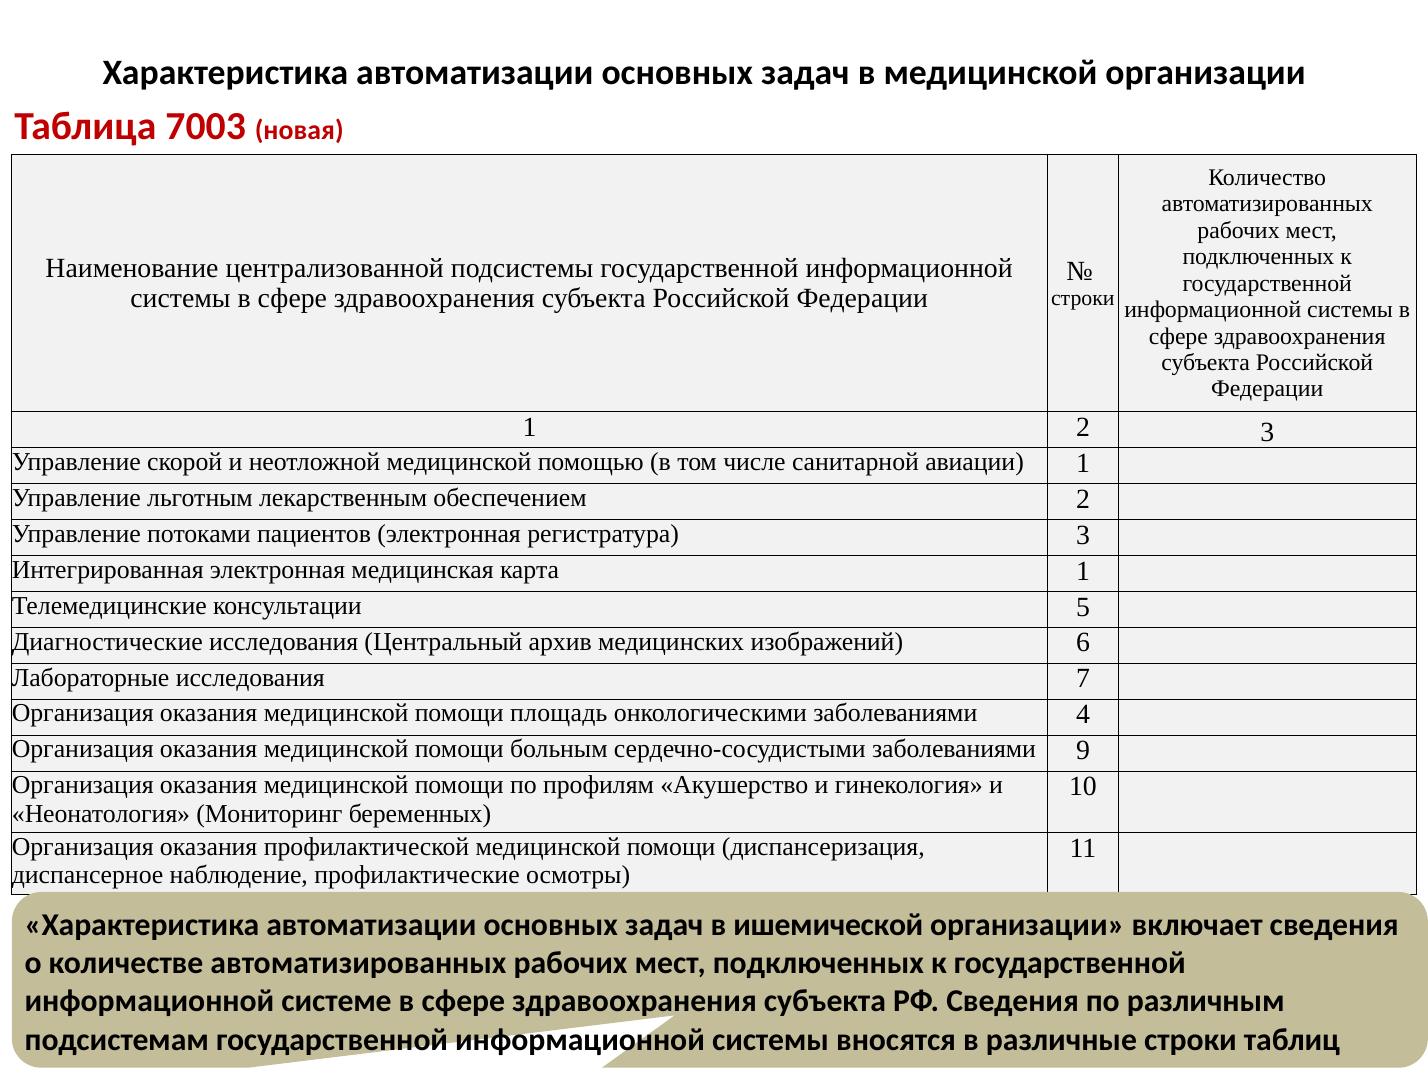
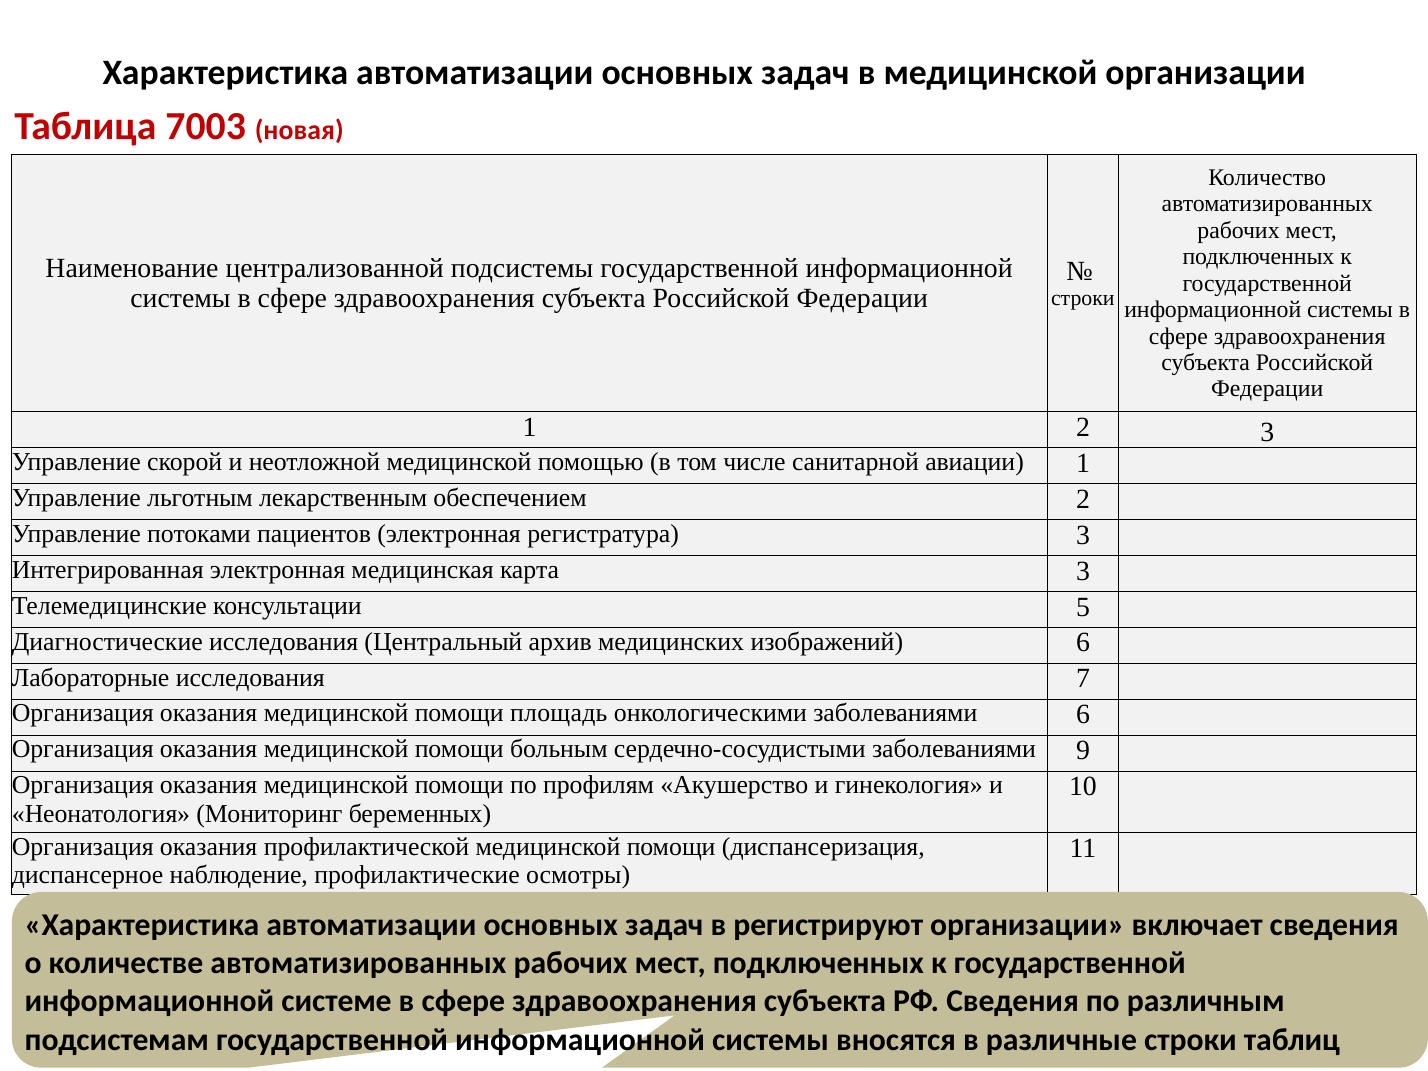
карта 1: 1 -> 3 (1083, 571)
заболеваниями 4: 4 -> 6 (1083, 715)
ишемической: ишемической -> регистрируют (828, 925)
